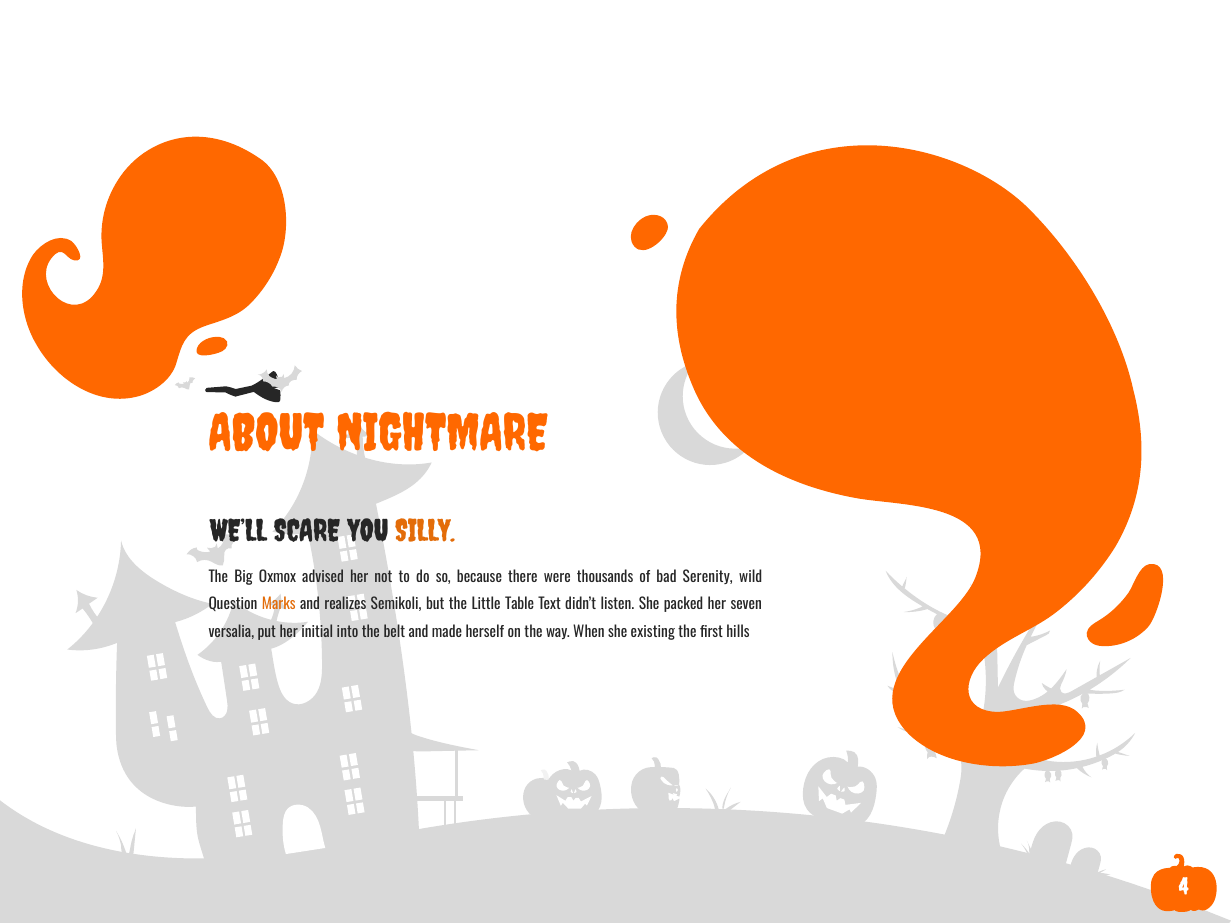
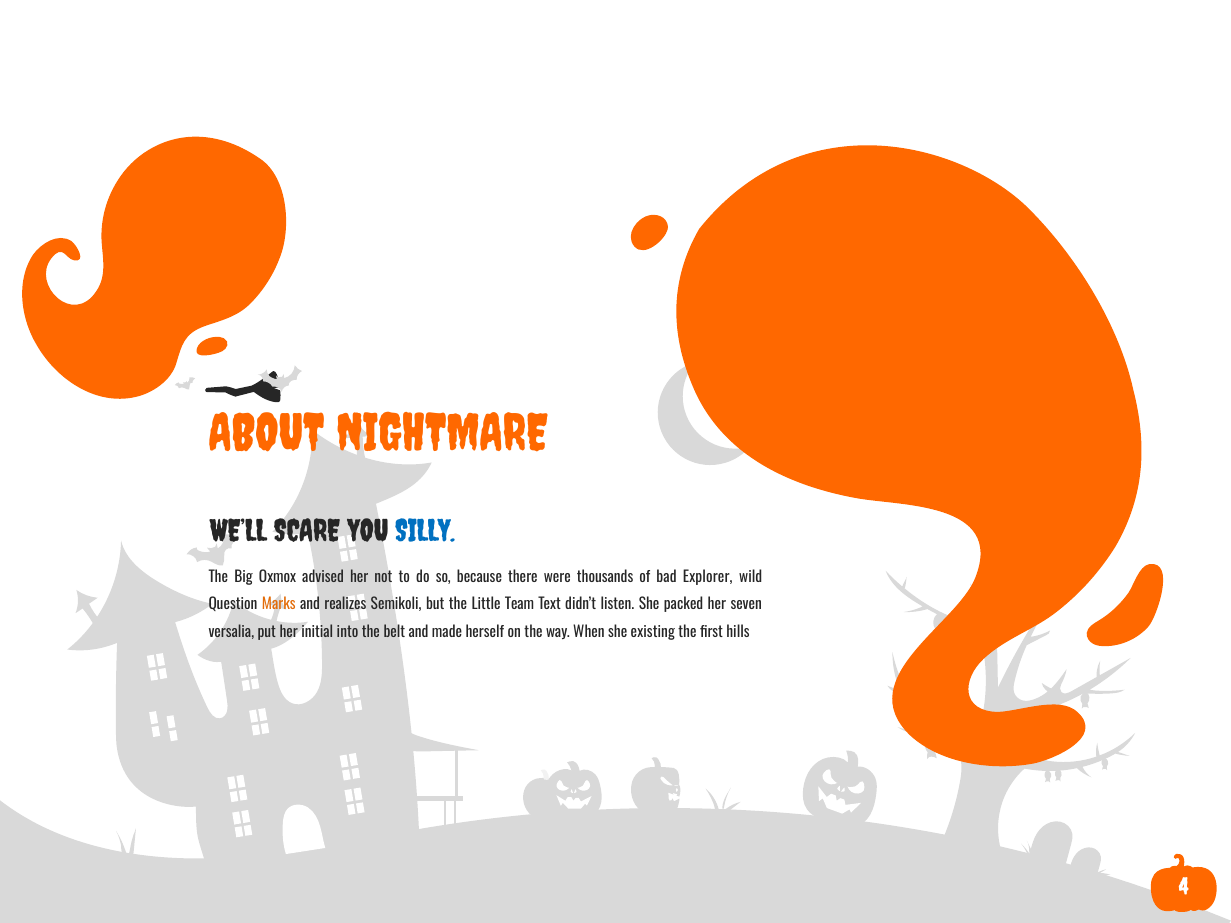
SILLY colour: orange -> blue (425, 531)
Serenity: Serenity -> Explorer (708, 577)
Table: Table -> Team (520, 605)
